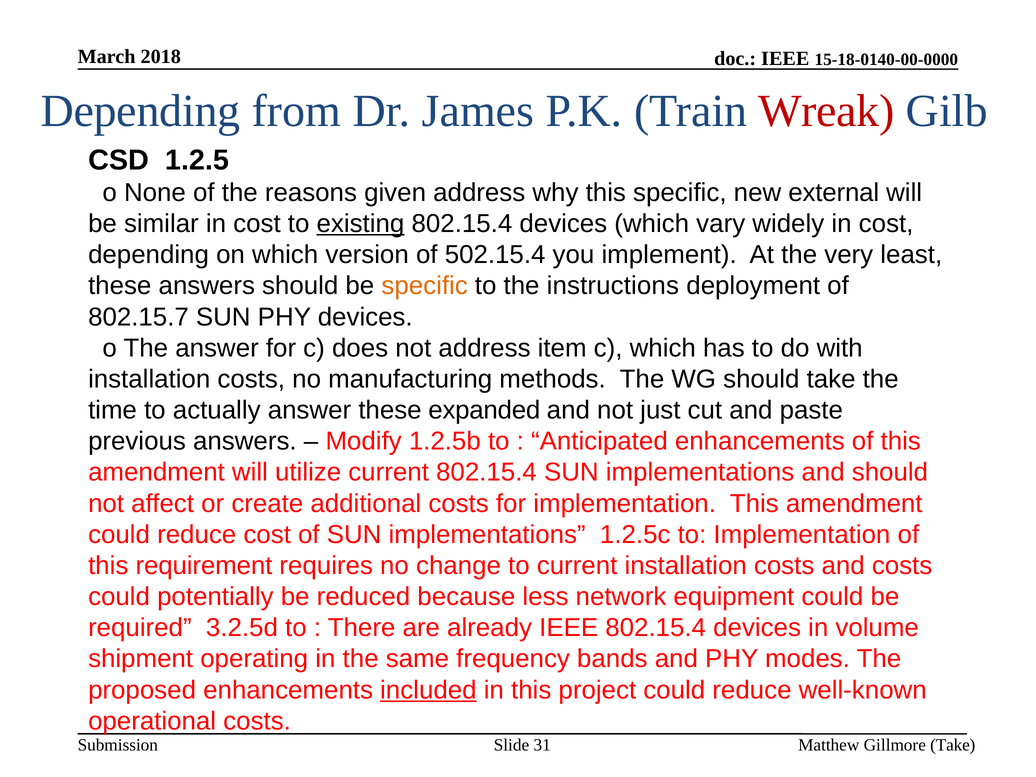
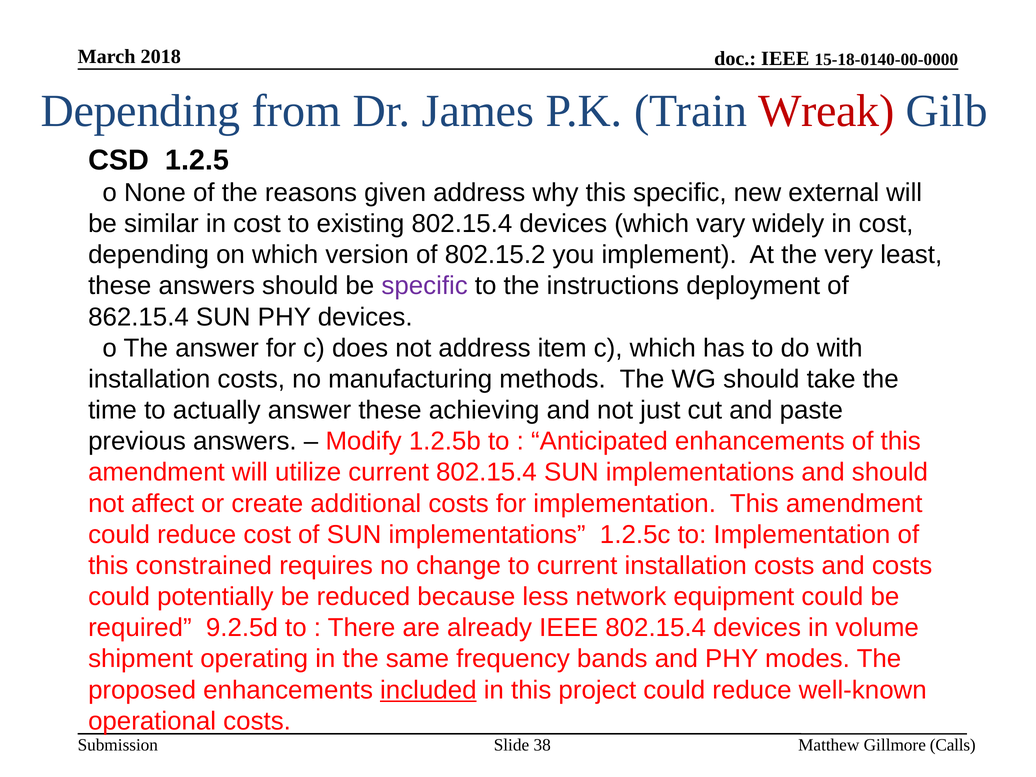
existing underline: present -> none (360, 224)
502.15.4: 502.15.4 -> 802.15.2 (495, 255)
specific colour: orange -> purple (425, 286)
802.15.7: 802.15.7 -> 862.15.4 (138, 317)
expanded: expanded -> achieving (484, 410)
requirement: requirement -> constrained (204, 566)
3.2.5d: 3.2.5d -> 9.2.5d (242, 628)
31: 31 -> 38 (542, 745)
Gillmore Take: Take -> Calls (953, 745)
